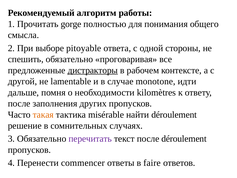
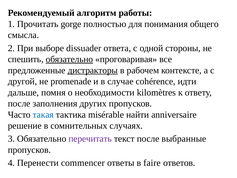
pitoyable: pitoyable -> dissuader (84, 48)
обязательно underline: none -> present (69, 59)
lamentable: lamentable -> promenade (71, 81)
monotone: monotone -> cohérence (156, 81)
такая colour: orange -> blue (43, 114)
найти déroulement: déroulement -> anniversaire (174, 114)
после déroulement: déroulement -> выбранные (184, 139)
